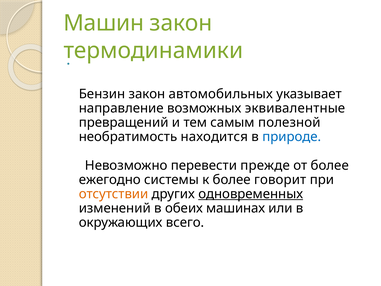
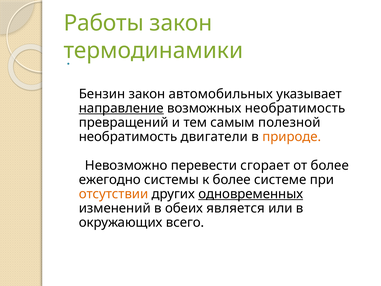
Машин: Машин -> Работы (104, 23)
направление underline: none -> present (121, 108)
возможных эквивалентные: эквивалентные -> необратимость (295, 108)
находится: находится -> двигатели (214, 137)
природе colour: blue -> orange (292, 137)
прежде: прежде -> сгорает (265, 165)
говорит: говорит -> системе (280, 180)
машинах: машинах -> является (236, 208)
